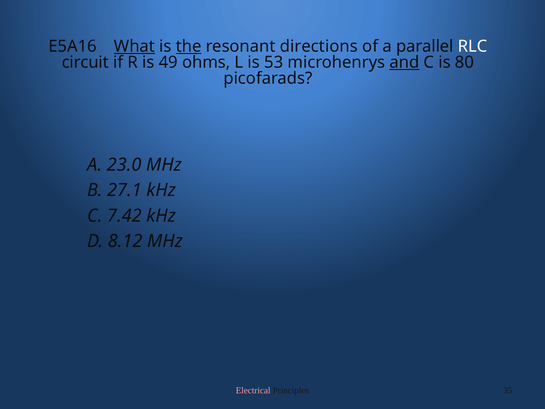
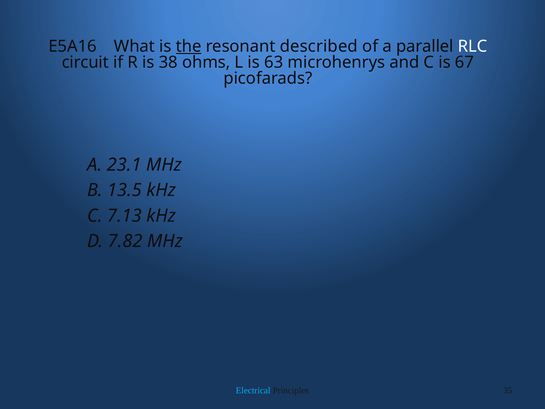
What underline: present -> none (134, 46)
directions: directions -> described (319, 46)
49: 49 -> 38 (168, 62)
53: 53 -> 63 (274, 62)
and underline: present -> none (404, 62)
80: 80 -> 67 (464, 62)
23.0: 23.0 -> 23.1 (124, 165)
27.1: 27.1 -> 13.5 (124, 190)
7.42: 7.42 -> 7.13 (125, 216)
8.12: 8.12 -> 7.82 (125, 241)
Electrical colour: pink -> light blue (253, 390)
